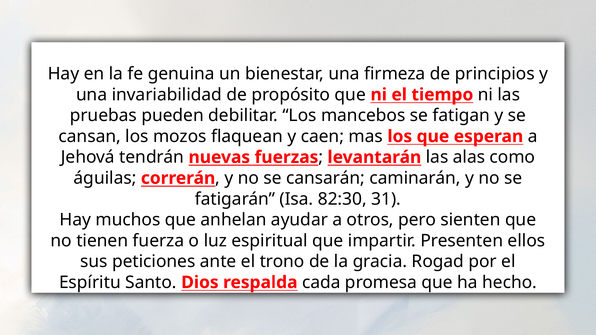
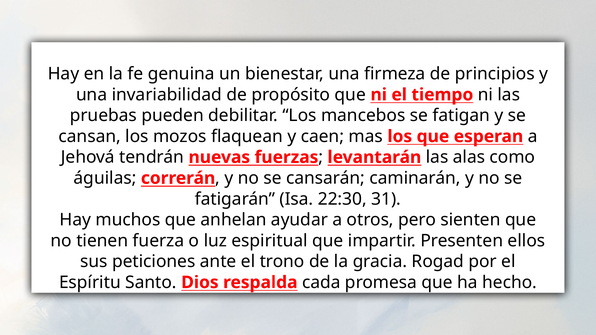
82:30: 82:30 -> 22:30 (342, 199)
